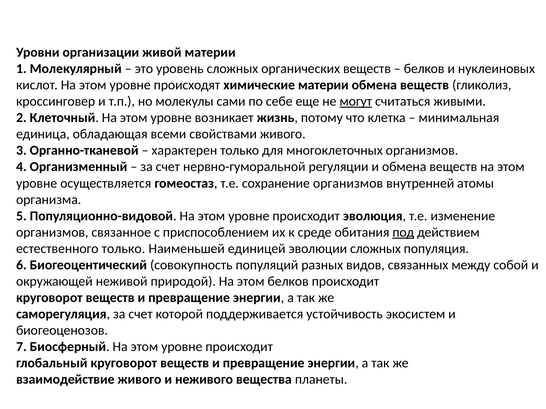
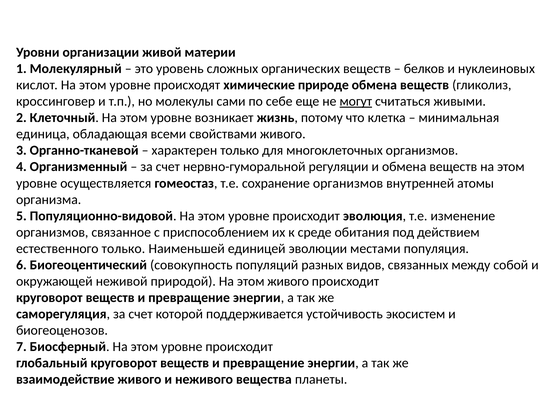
химические материи: материи -> природе (323, 85)
под underline: present -> none (403, 233)
эволюции сложных: сложных -> местами (375, 249)
этом белков: белков -> живого (288, 282)
